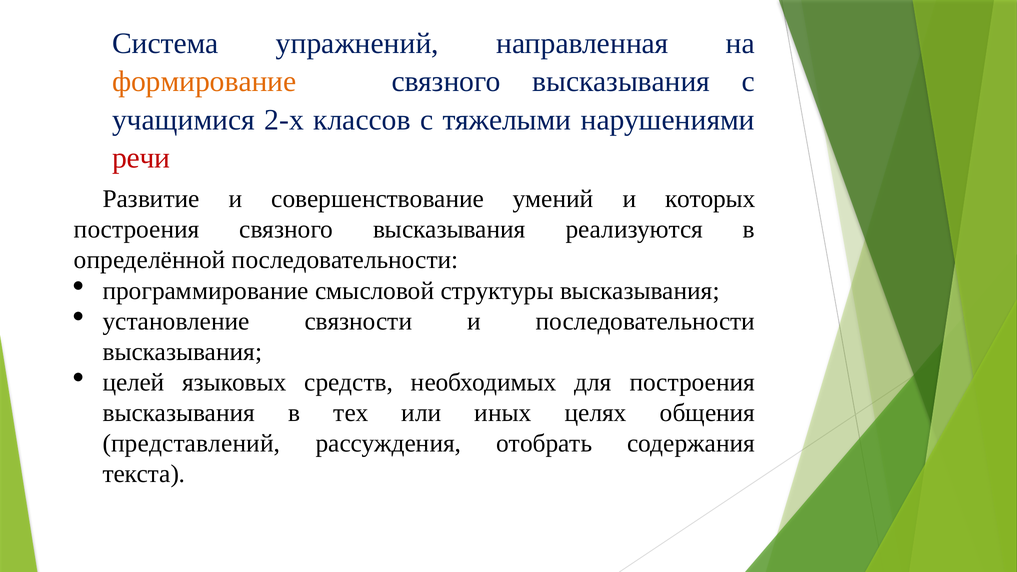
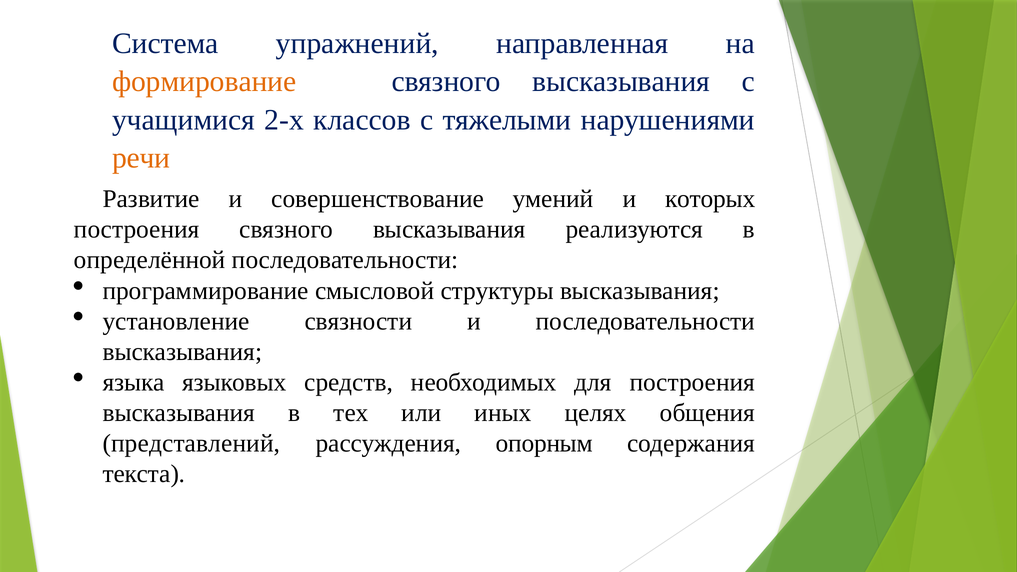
речи colour: red -> orange (141, 158)
целей: целей -> языка (134, 382)
отобрать: отобрать -> опорным (544, 443)
